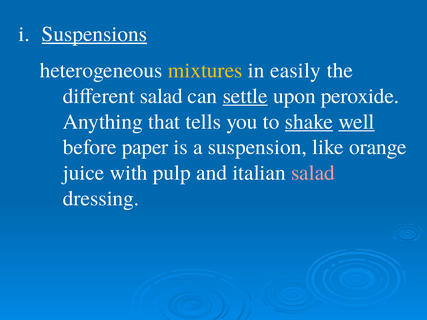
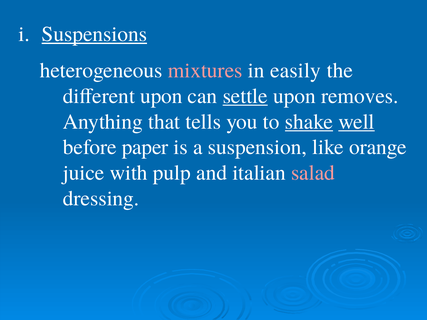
mixtures colour: yellow -> pink (205, 70)
different salad: salad -> upon (161, 96)
peroxide: peroxide -> removes (360, 96)
